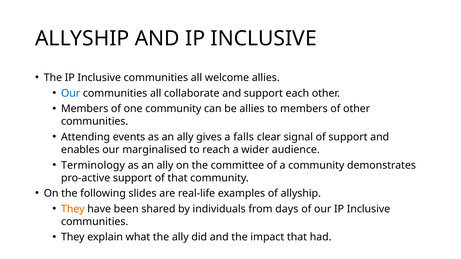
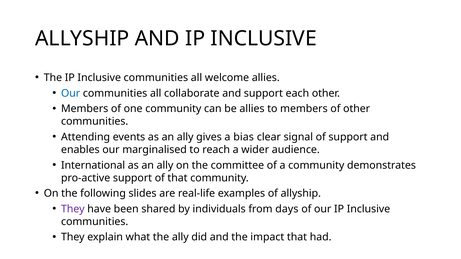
falls: falls -> bias (244, 137)
Terminology: Terminology -> International (93, 165)
They colour: orange -> purple (73, 209)
